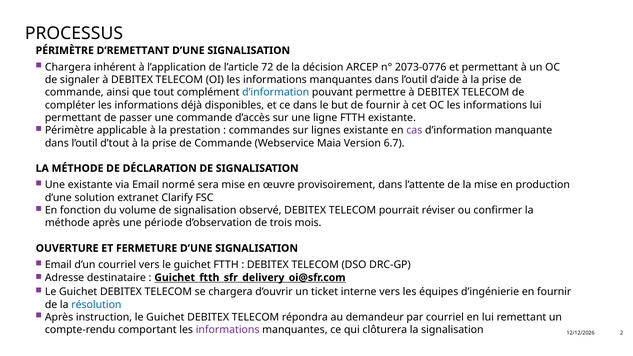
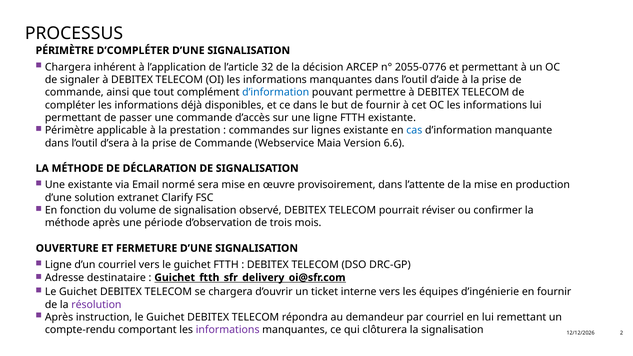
D’REMETTANT: D’REMETTANT -> D’COMPLÉTER (133, 51)
72: 72 -> 32 (267, 67)
2073-0776: 2073-0776 -> 2055-0776 (421, 67)
cas colour: purple -> blue (414, 130)
d’tout: d’tout -> d’sera (115, 143)
6.7: 6.7 -> 6.6 (394, 143)
Email: Email -> Ligne (58, 265)
résolution colour: blue -> purple (96, 305)
